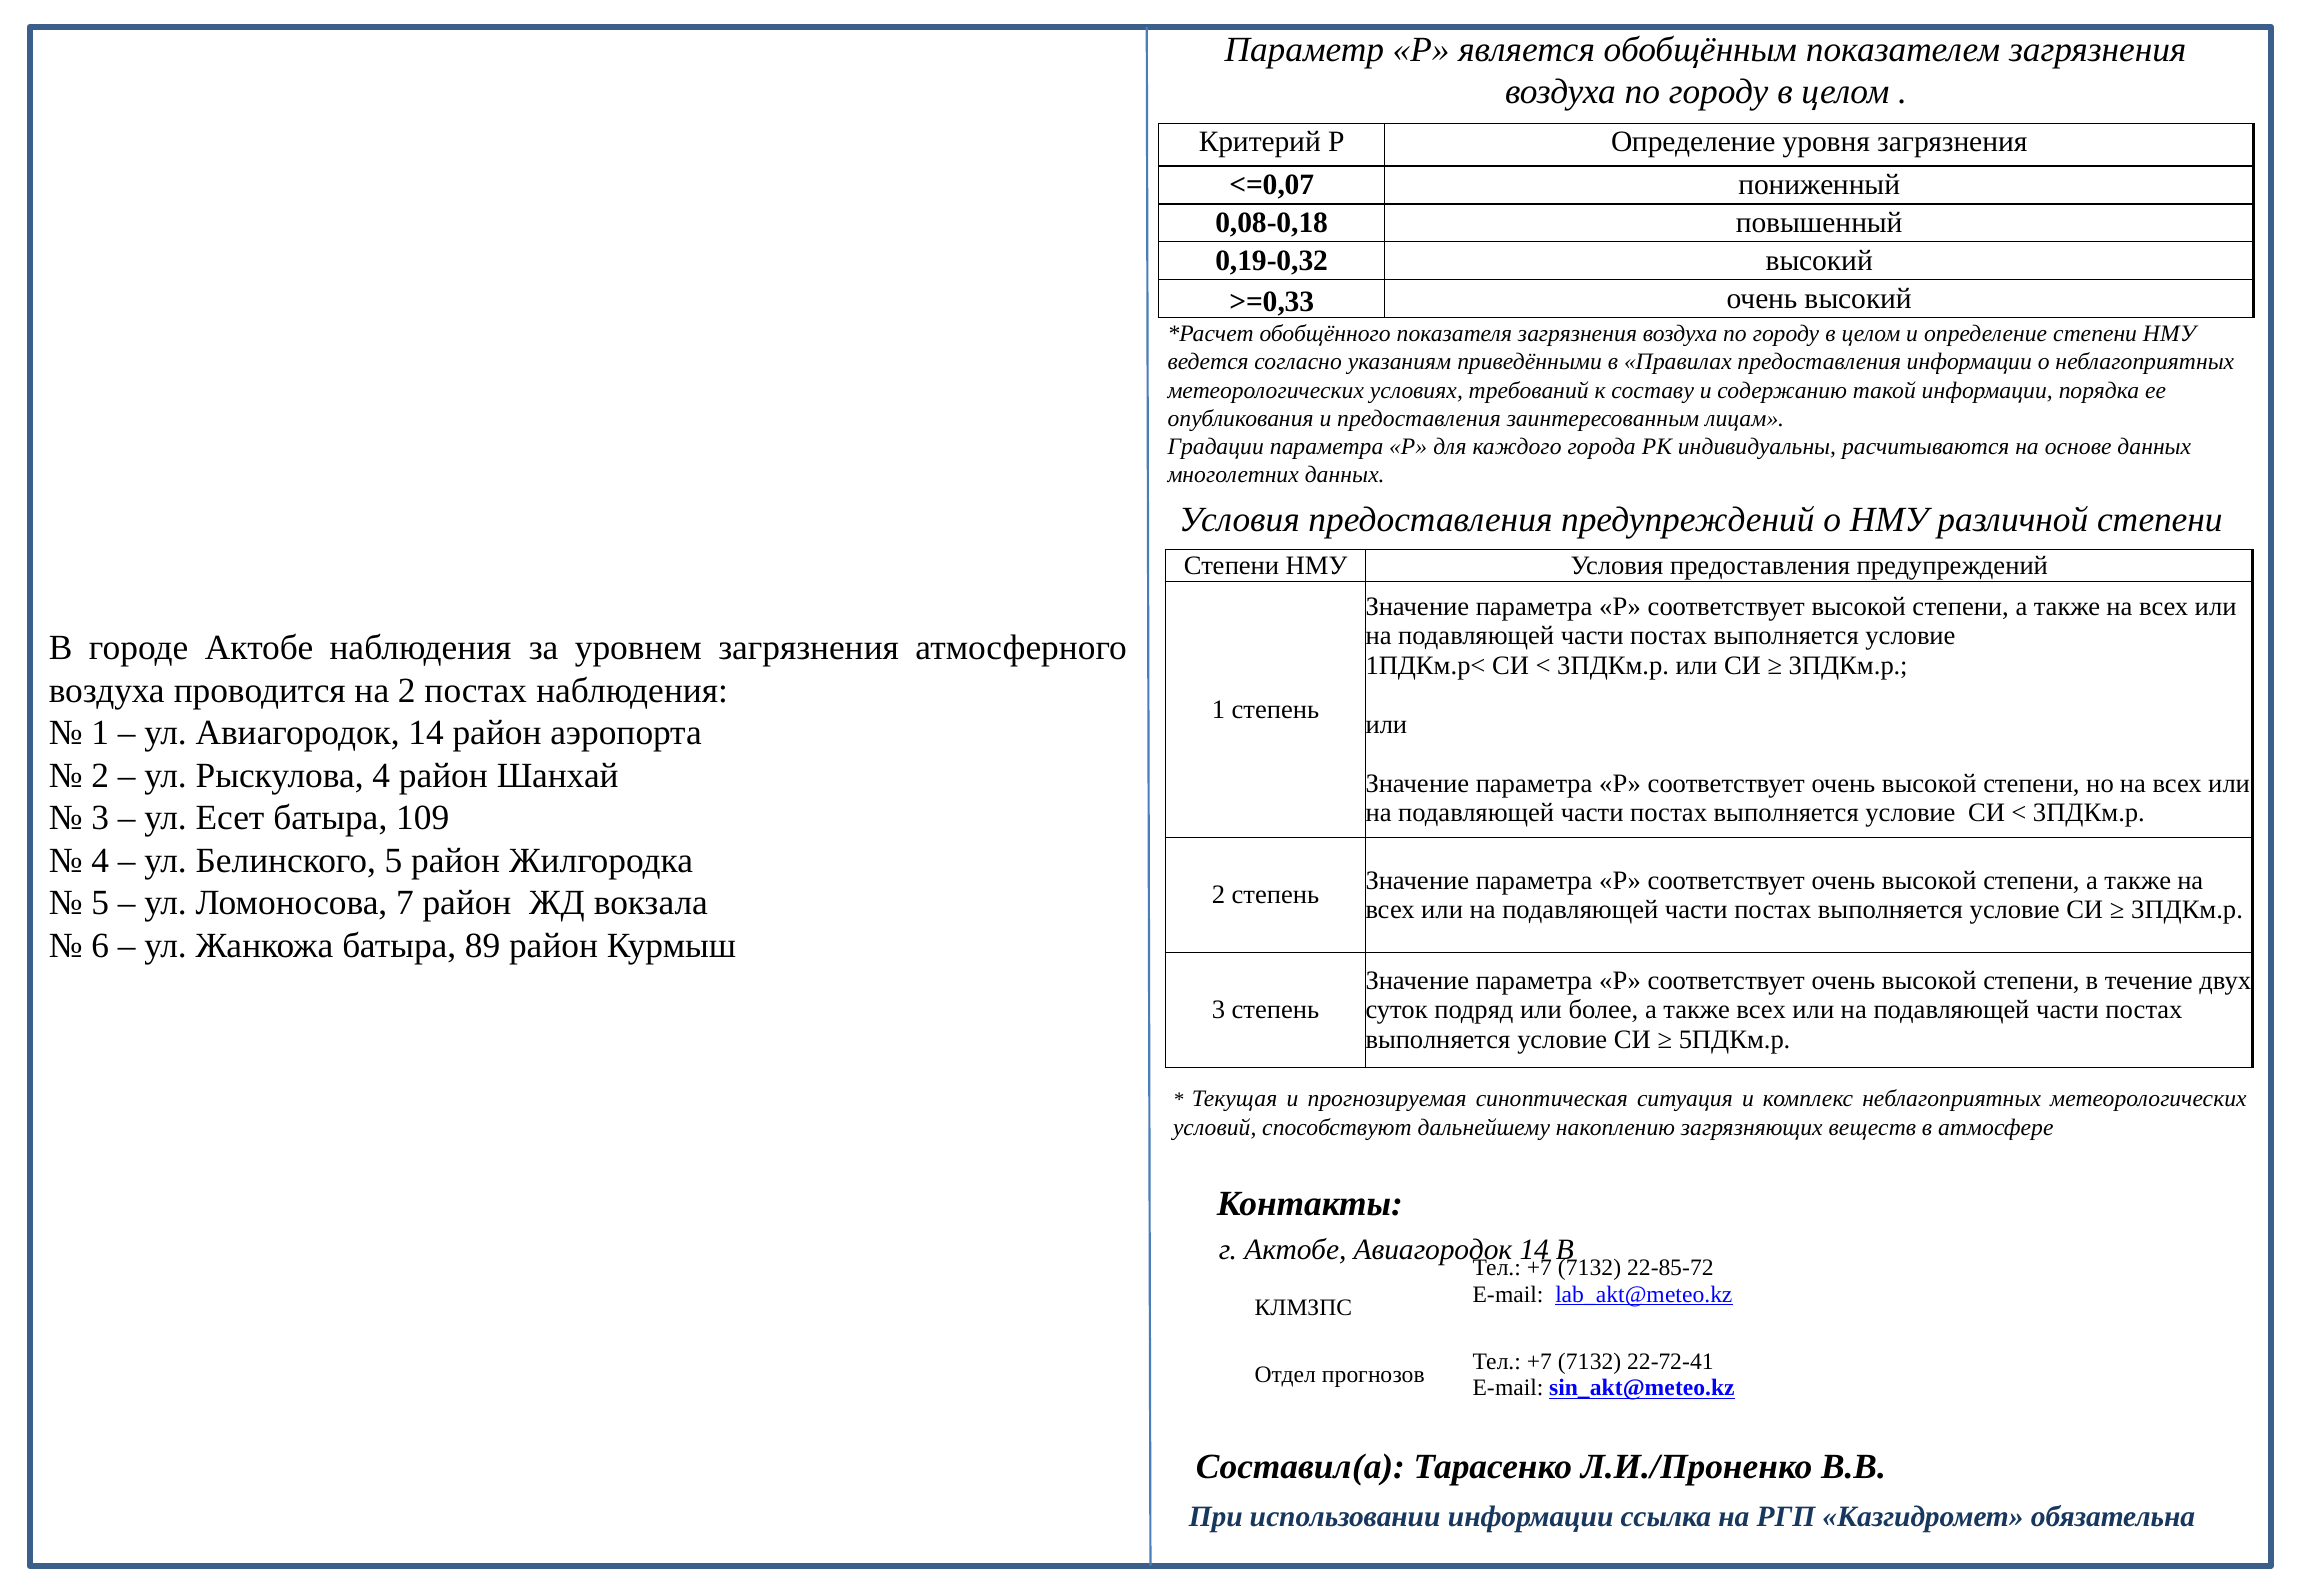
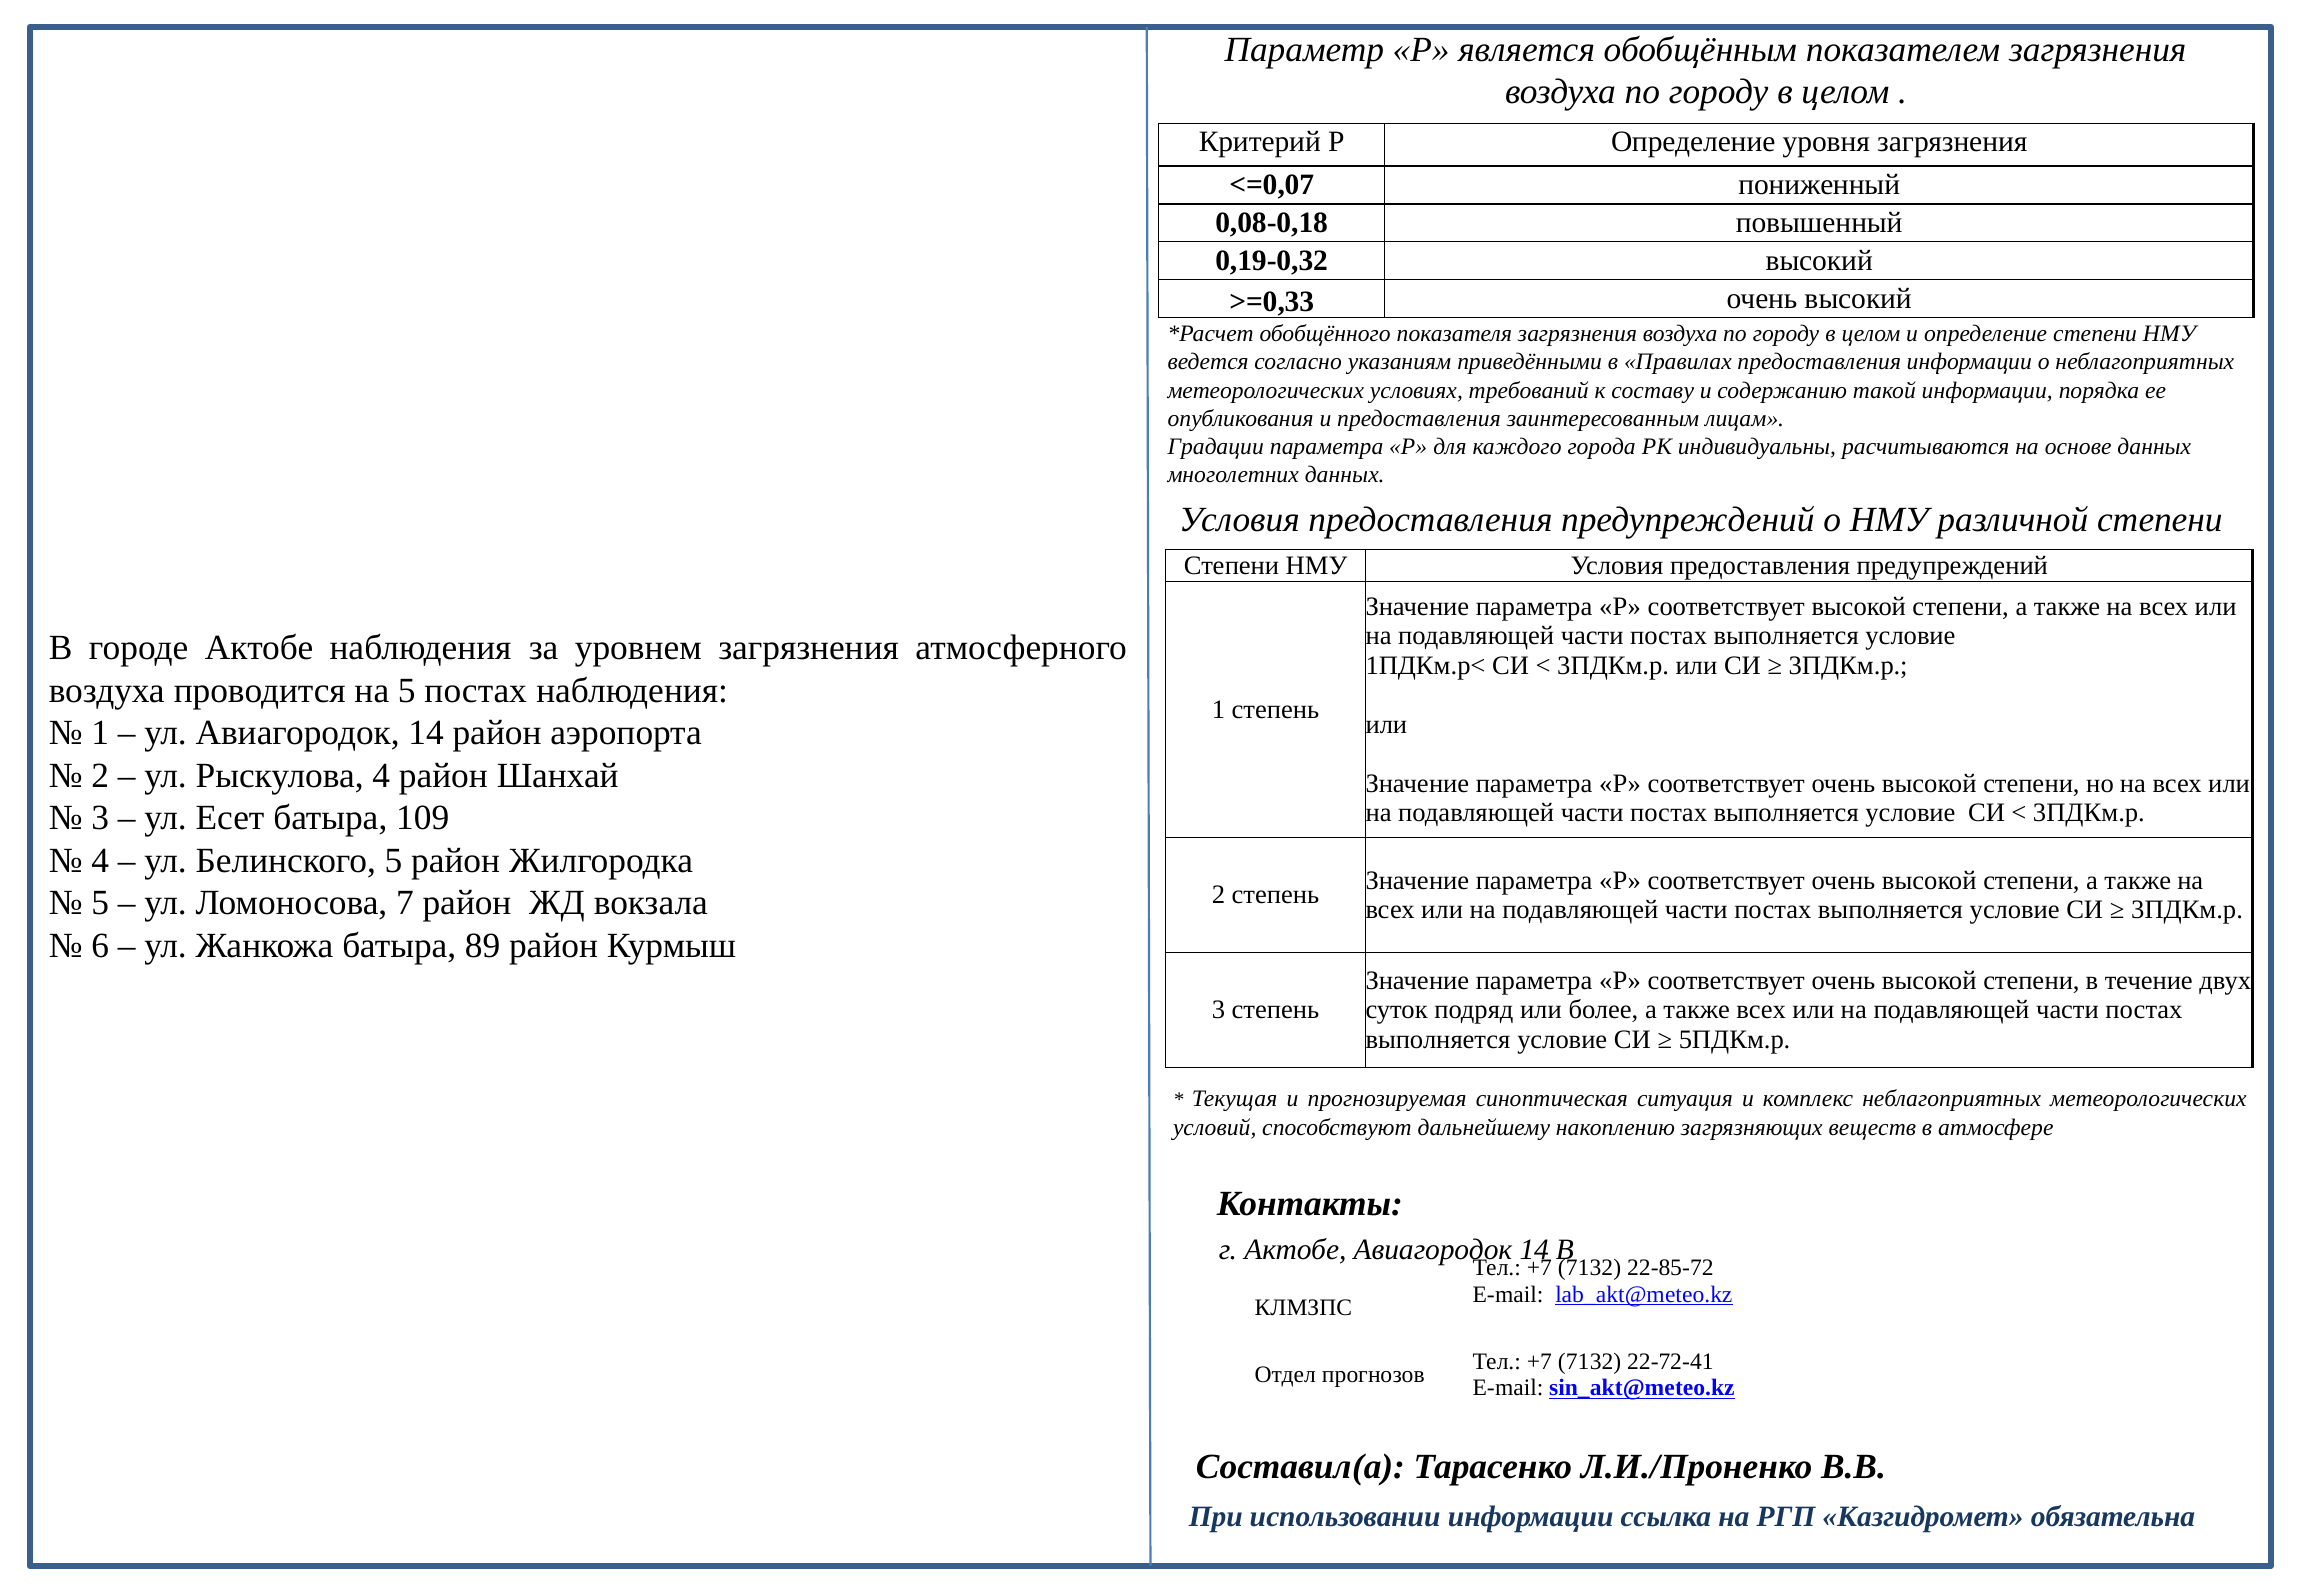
на 2: 2 -> 5 (407, 691)
